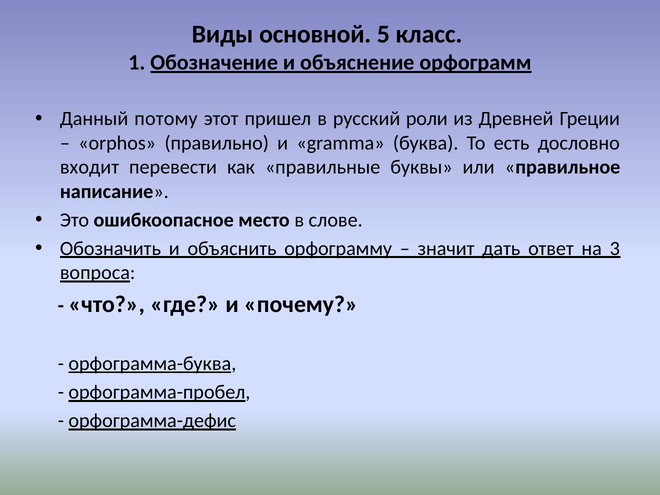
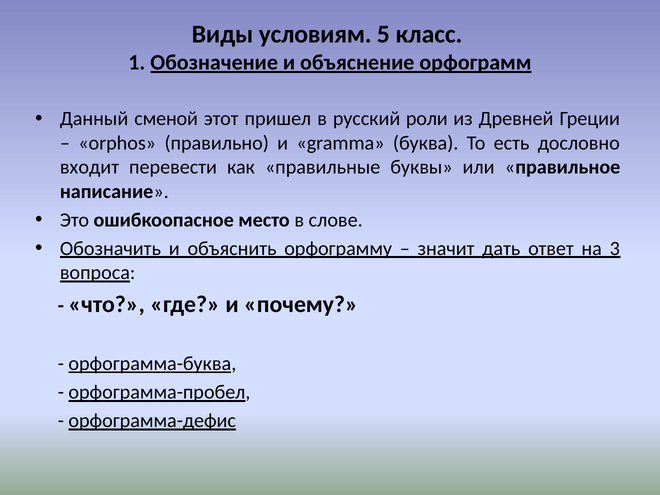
основной: основной -> условиям (315, 34)
потому: потому -> сменой (166, 119)
